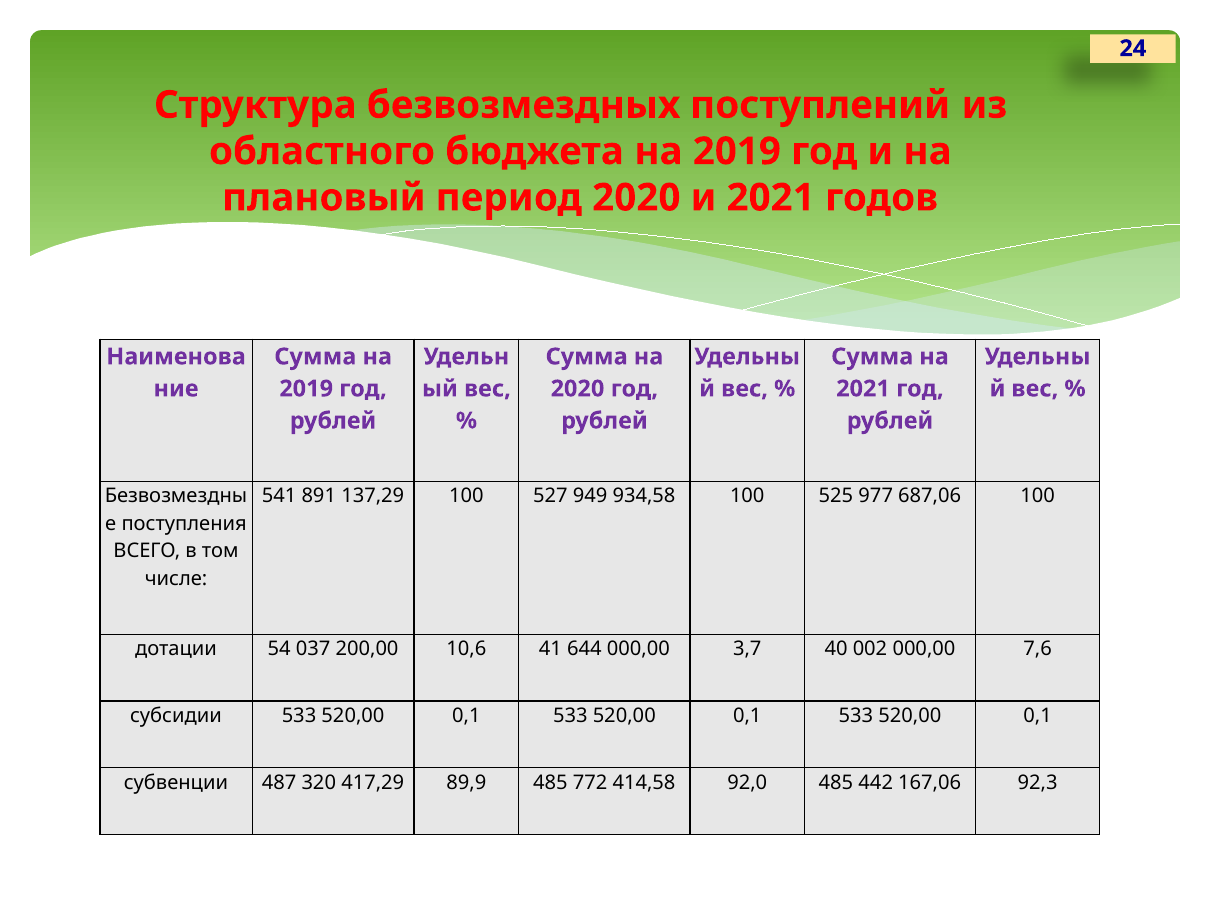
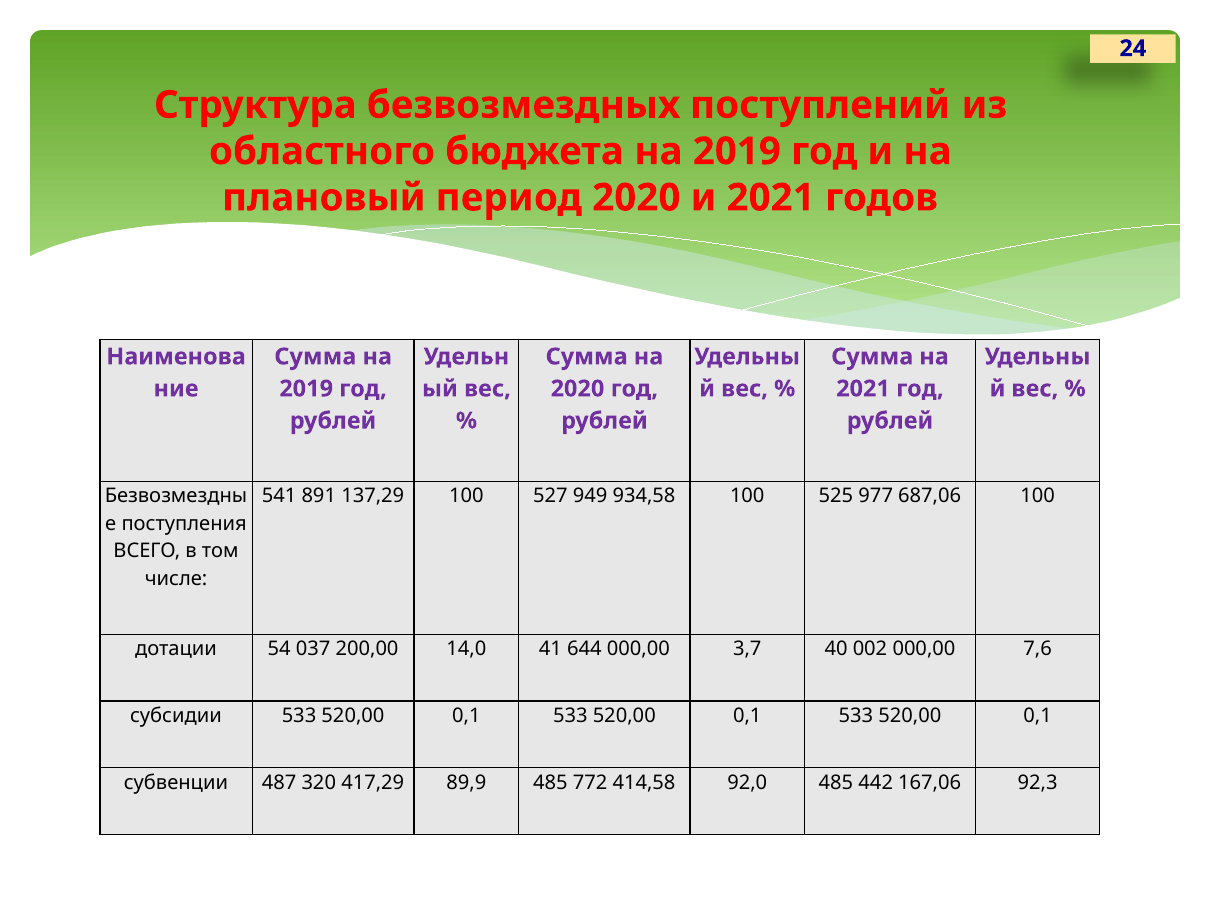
10,6: 10,6 -> 14,0 (466, 649)
